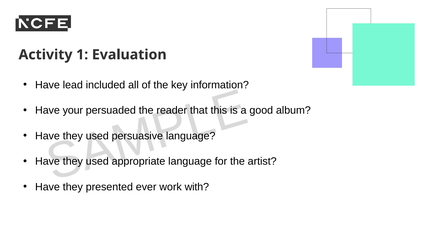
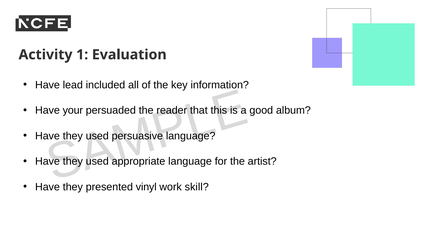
ever: ever -> vinyl (146, 187)
with: with -> skill (197, 187)
